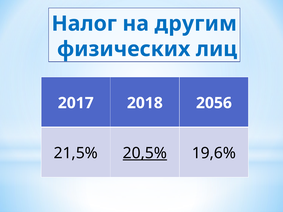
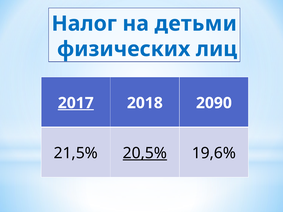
другим: другим -> детьми (196, 24)
2017 underline: none -> present (76, 103)
2056: 2056 -> 2090 (214, 103)
